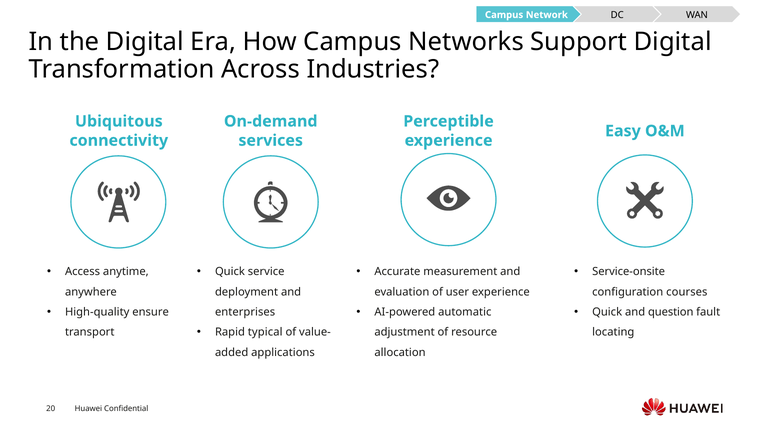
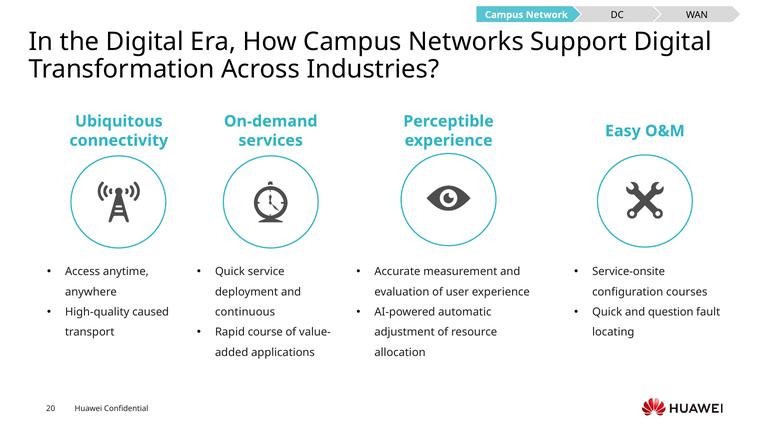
ensure: ensure -> caused (151, 312)
enterprises: enterprises -> continuous (245, 312)
typical: typical -> course (265, 332)
